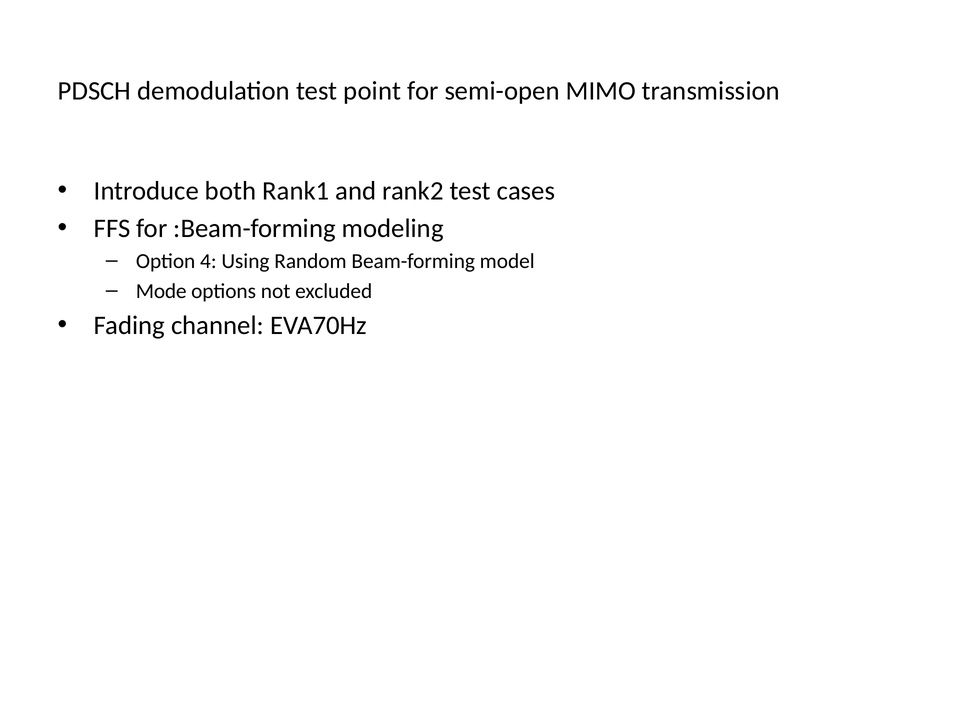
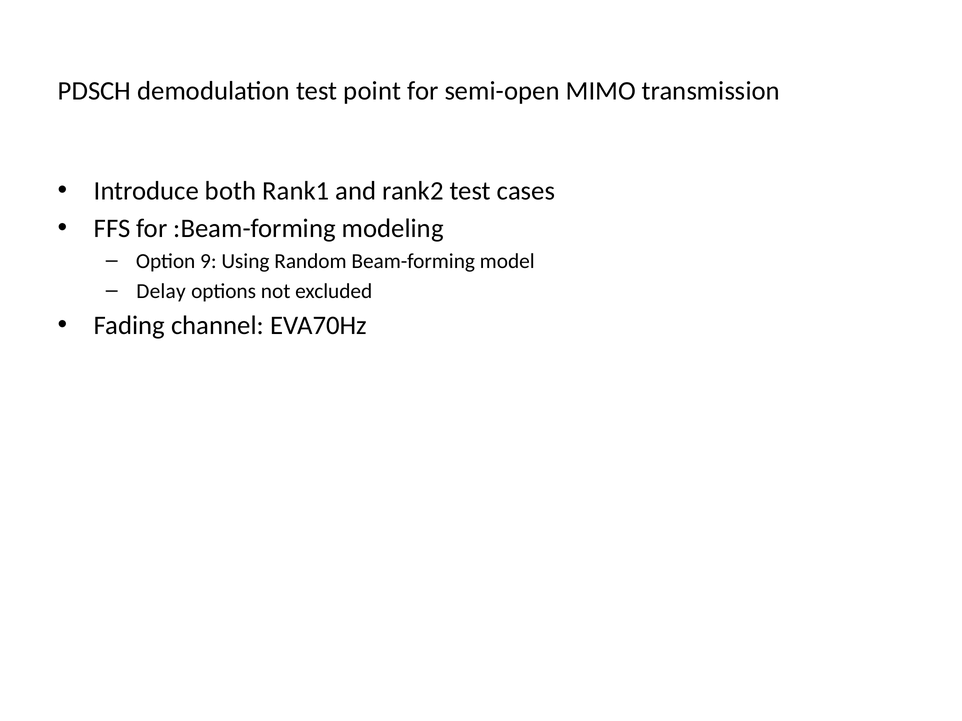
4: 4 -> 9 (208, 261)
Mode: Mode -> Delay (161, 291)
